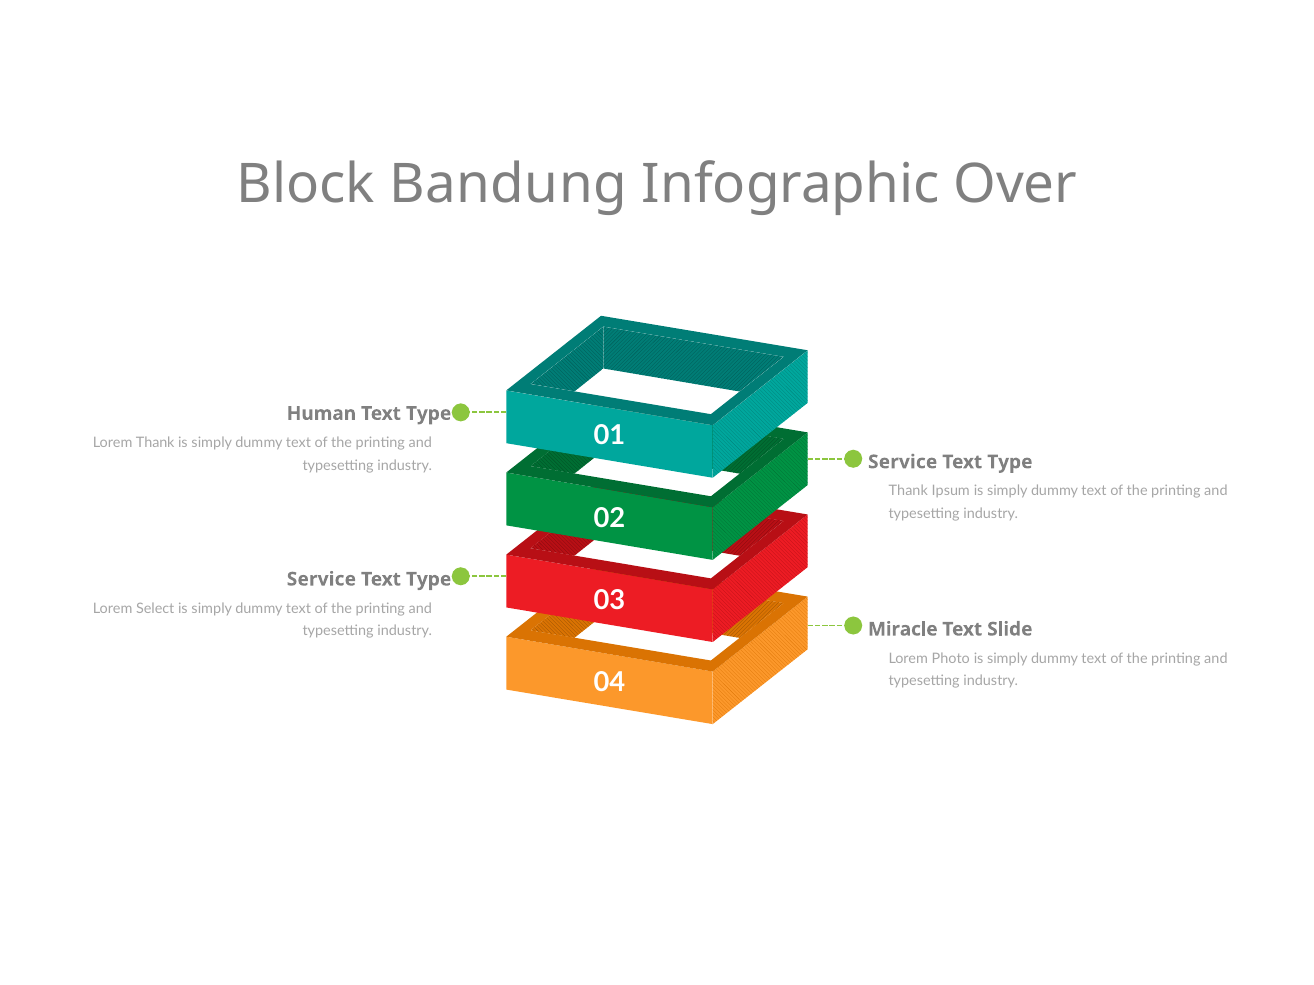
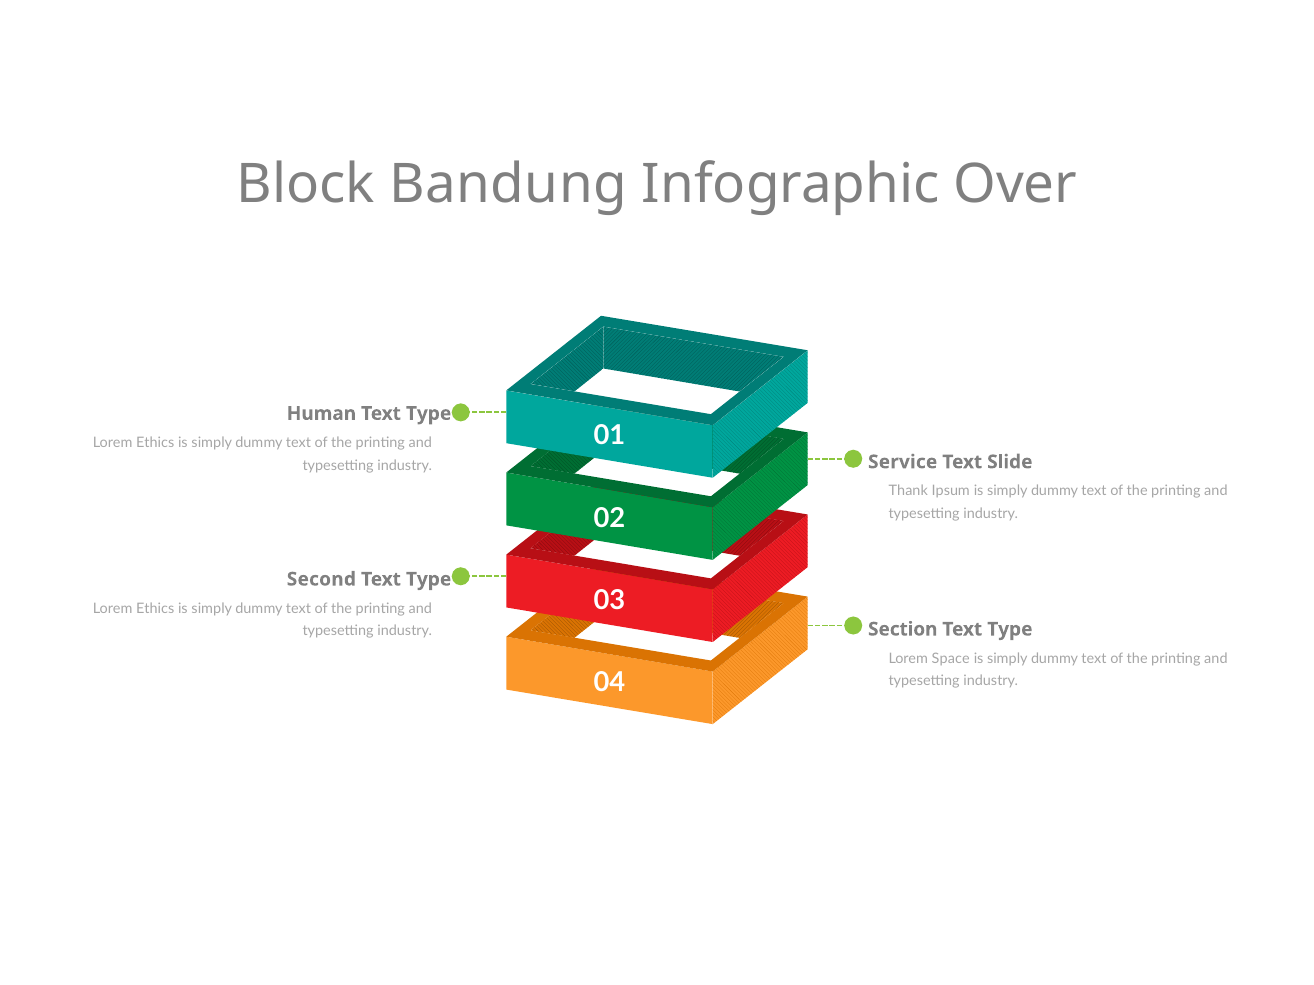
Thank: Thank -> Ethics (155, 443)
Type: Type -> Slide (1010, 462)
Service: Service -> Second (321, 579)
Select: Select -> Ethics (155, 609)
Miracle: Miracle -> Section (903, 630)
Slide: Slide -> Type (1010, 630)
Photo: Photo -> Space (951, 659)
